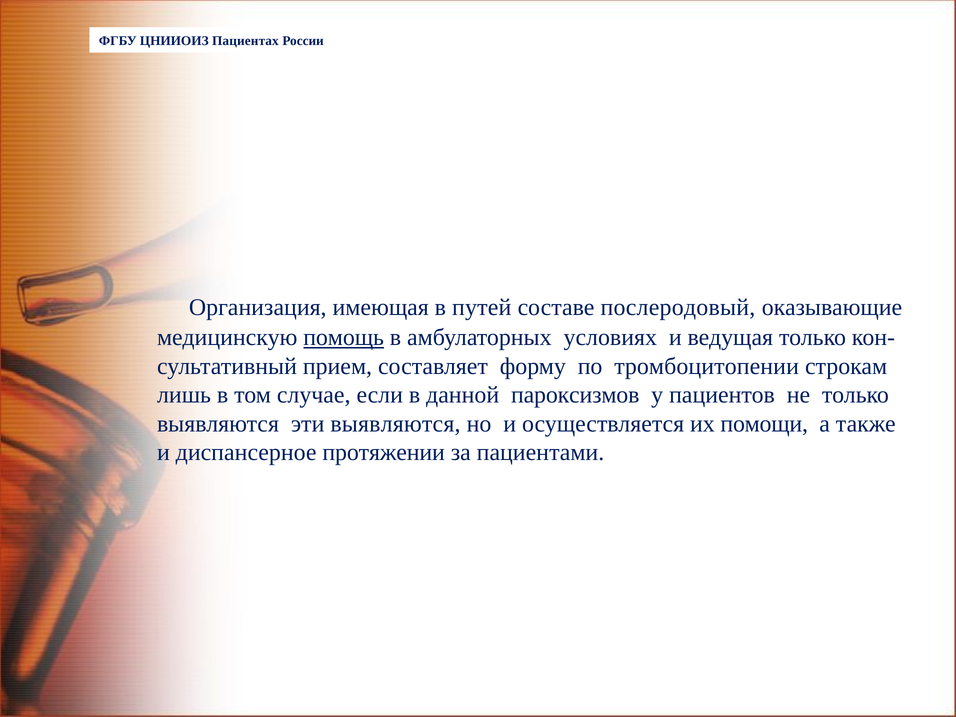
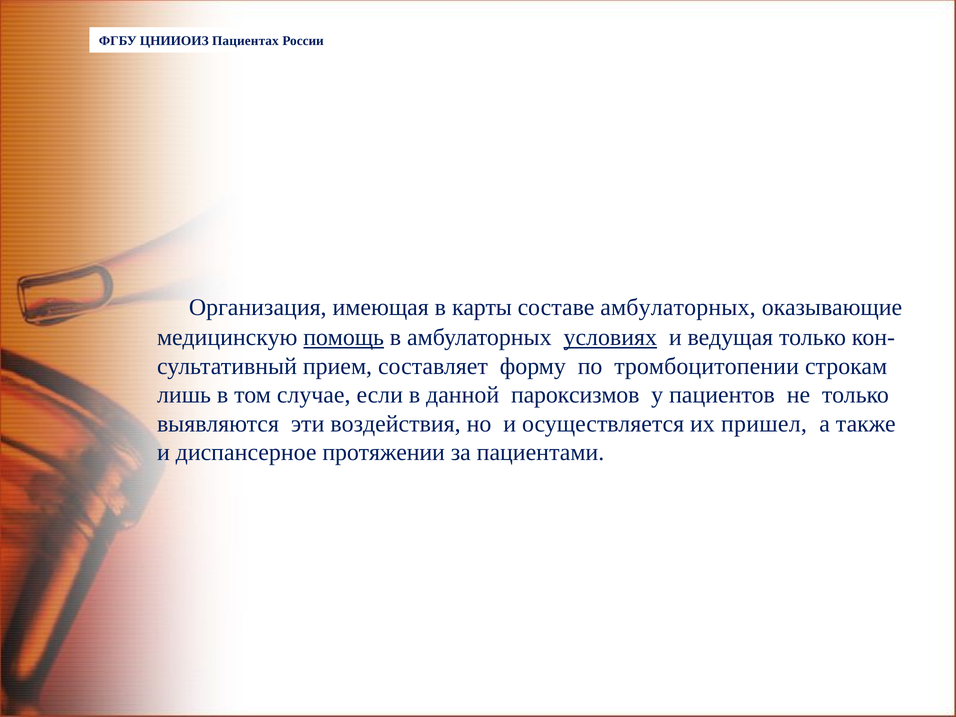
путей: путей -> карты (482, 307)
составе послеродовый: послеродовый -> амбулаторных (678, 307)
условиях underline: none -> present (610, 338)
эти выявляются: выявляются -> воздействия (396, 424)
помощи: помощи -> пришел (764, 424)
